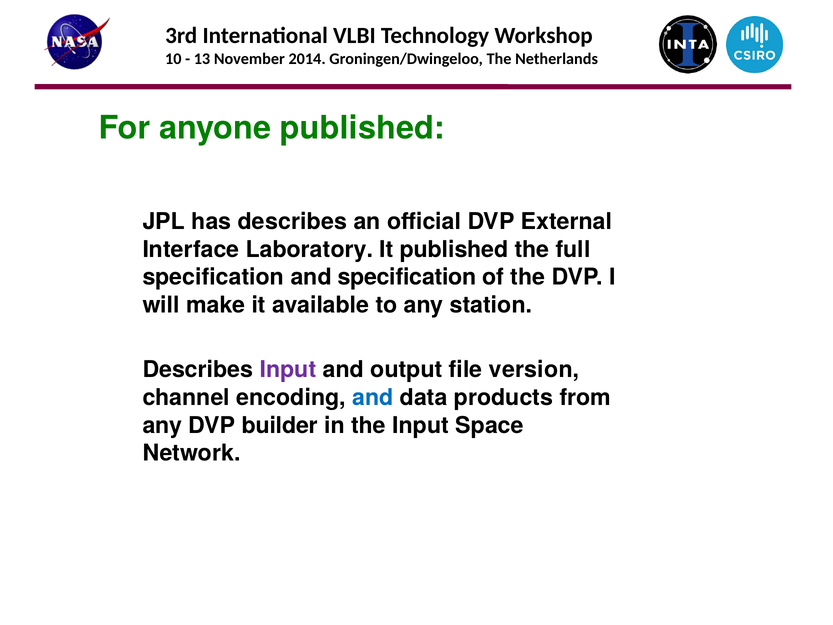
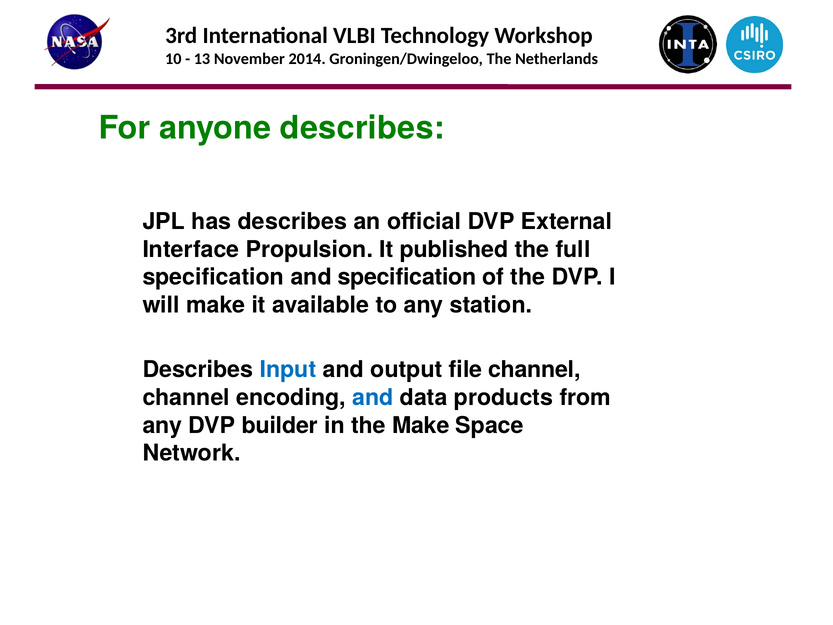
anyone published: published -> describes (362, 128)
Laboratory: Laboratory -> Propulsion (309, 249)
Input colour: purple -> blue (288, 370)
file version: version -> channel (534, 370)
the Input: Input -> Make (421, 425)
